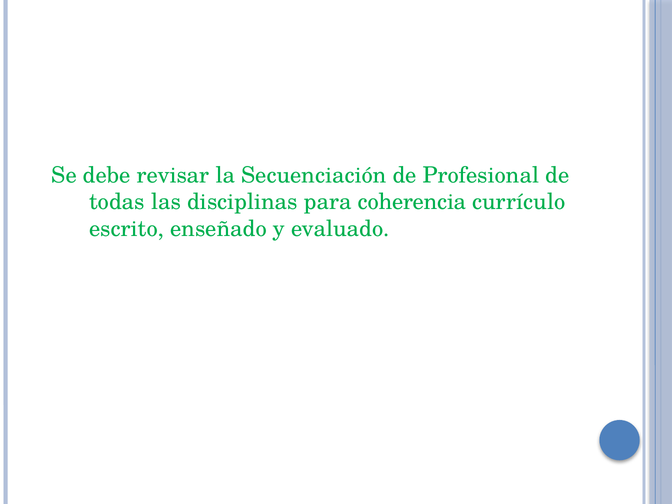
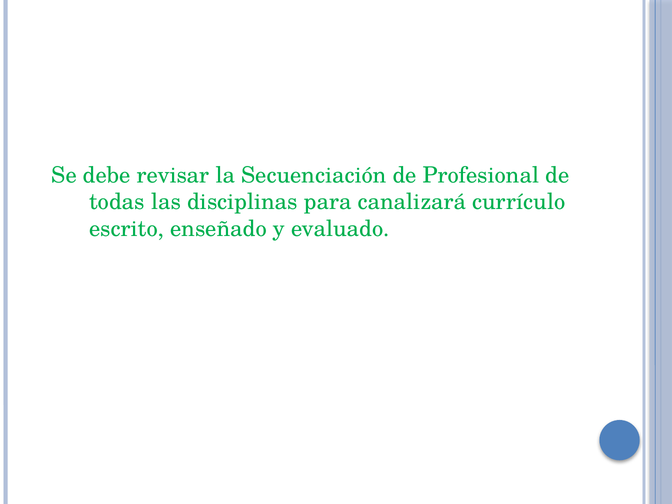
coherencia: coherencia -> canalizará (412, 202)
